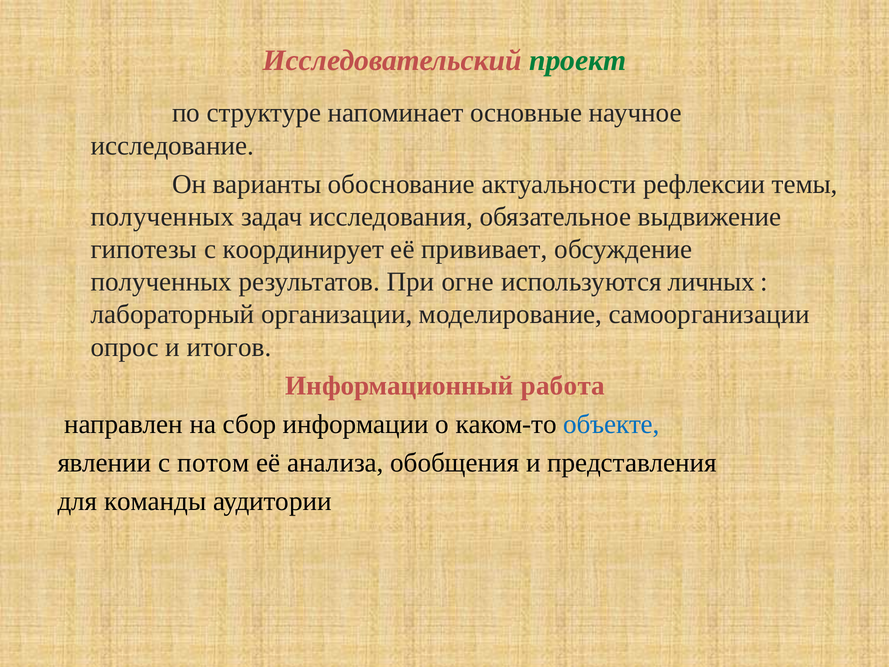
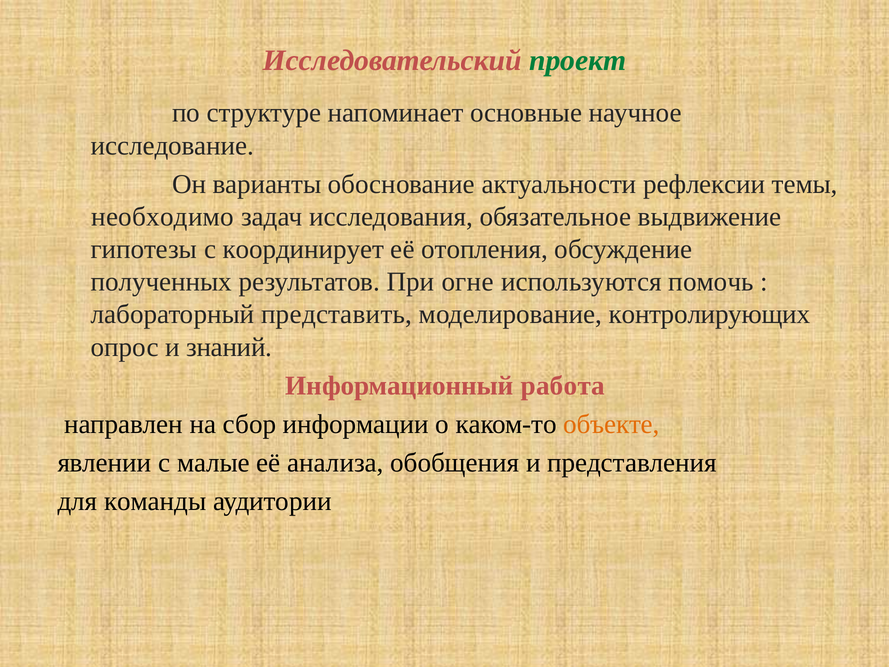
полученных: полученных -> необходимо (163, 217)
прививает: прививает -> отопления (485, 249)
личных: личных -> помочь (711, 282)
организации: организации -> представить (337, 314)
самоорганизации: самоорганизации -> контролирующих (710, 314)
итогов: итогов -> знаний (229, 347)
объекте colour: blue -> orange (611, 424)
потом: потом -> малые (213, 462)
